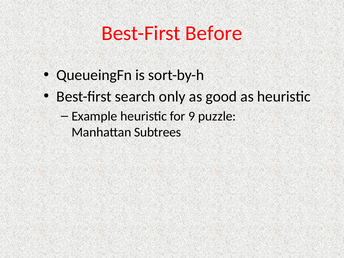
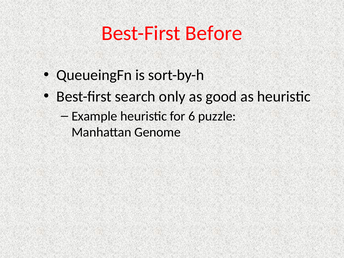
9: 9 -> 6 (192, 116)
Subtrees: Subtrees -> Genome (158, 132)
